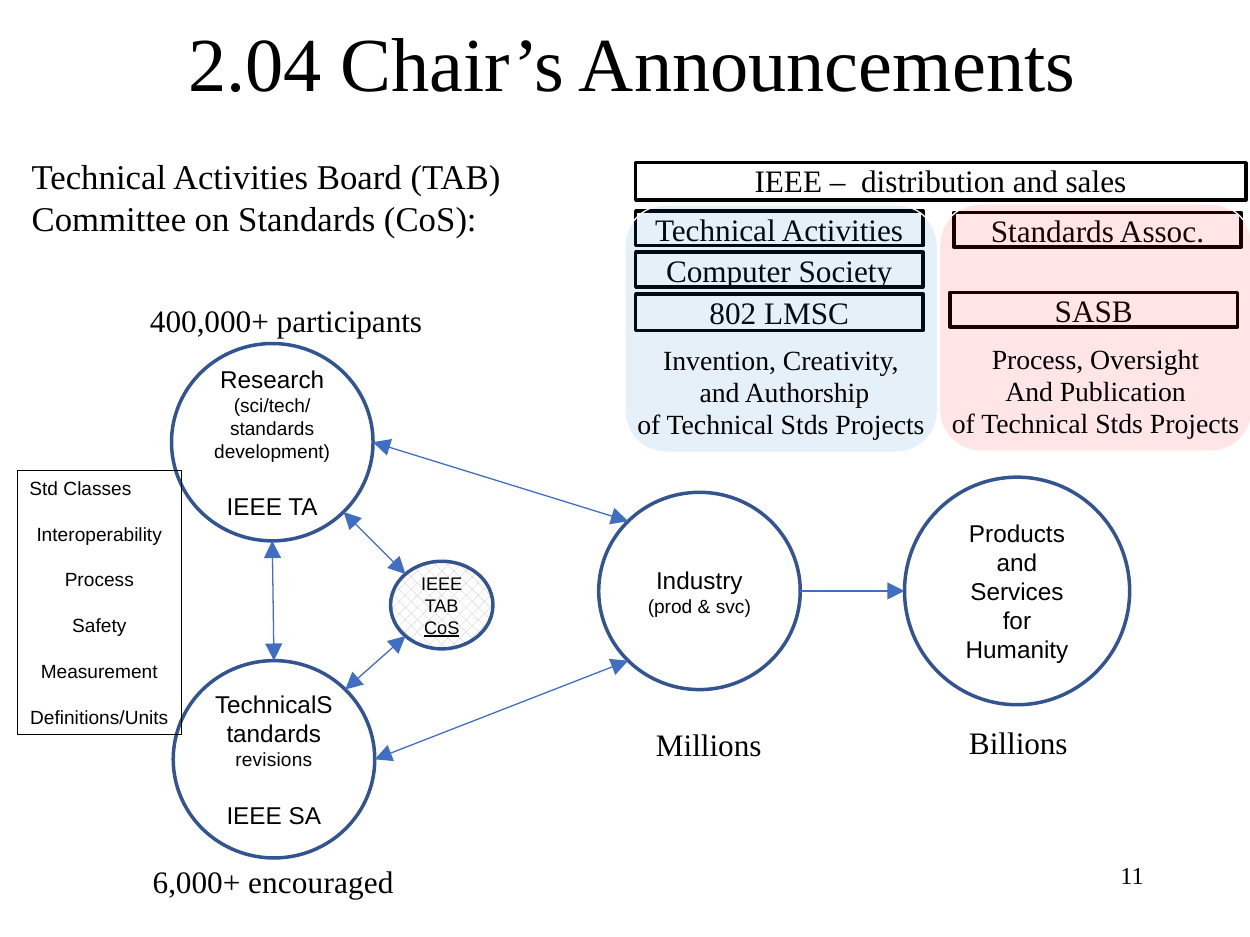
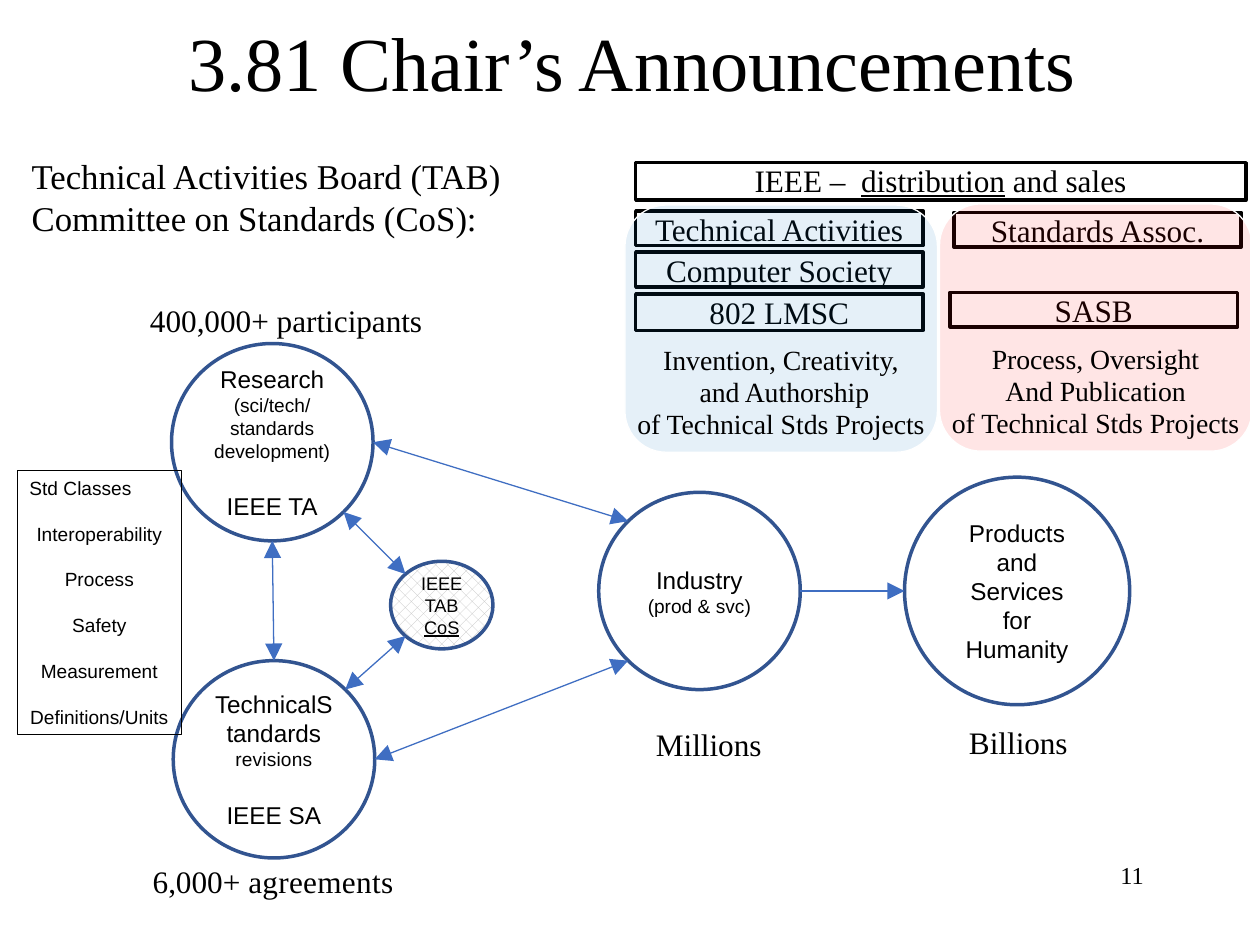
2.04: 2.04 -> 3.81 (255, 66)
distribution underline: none -> present (933, 183)
encouraged: encouraged -> agreements (321, 884)
